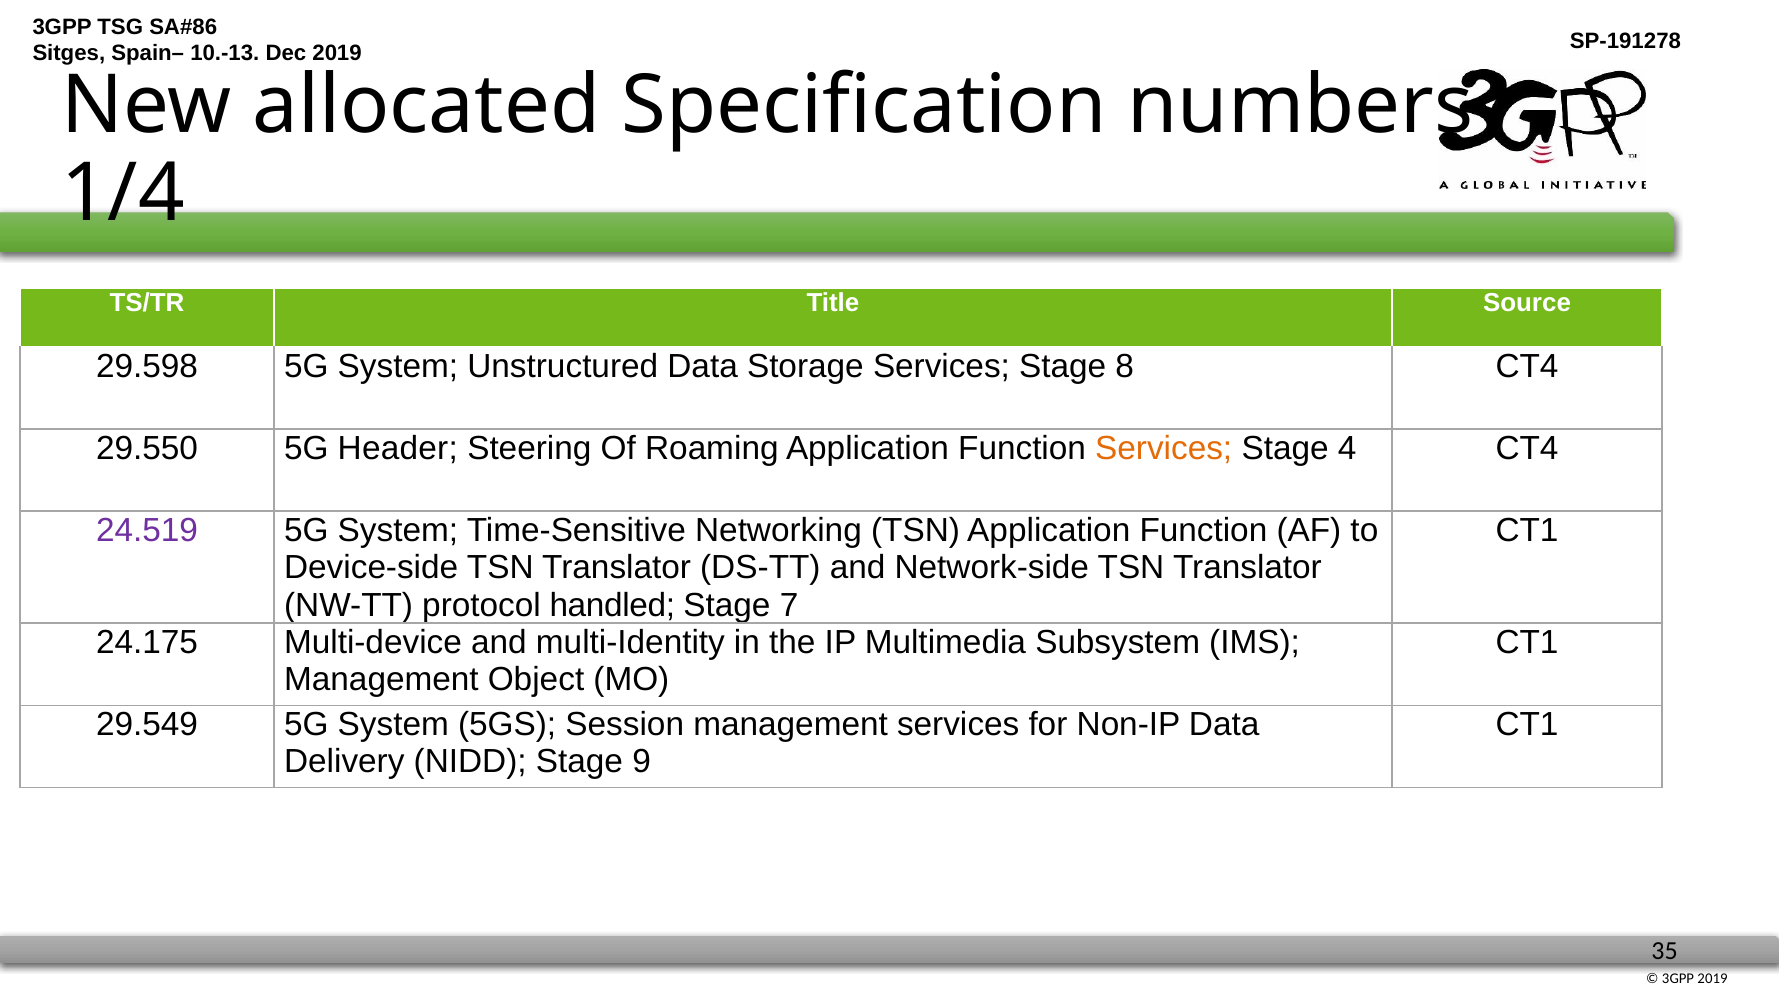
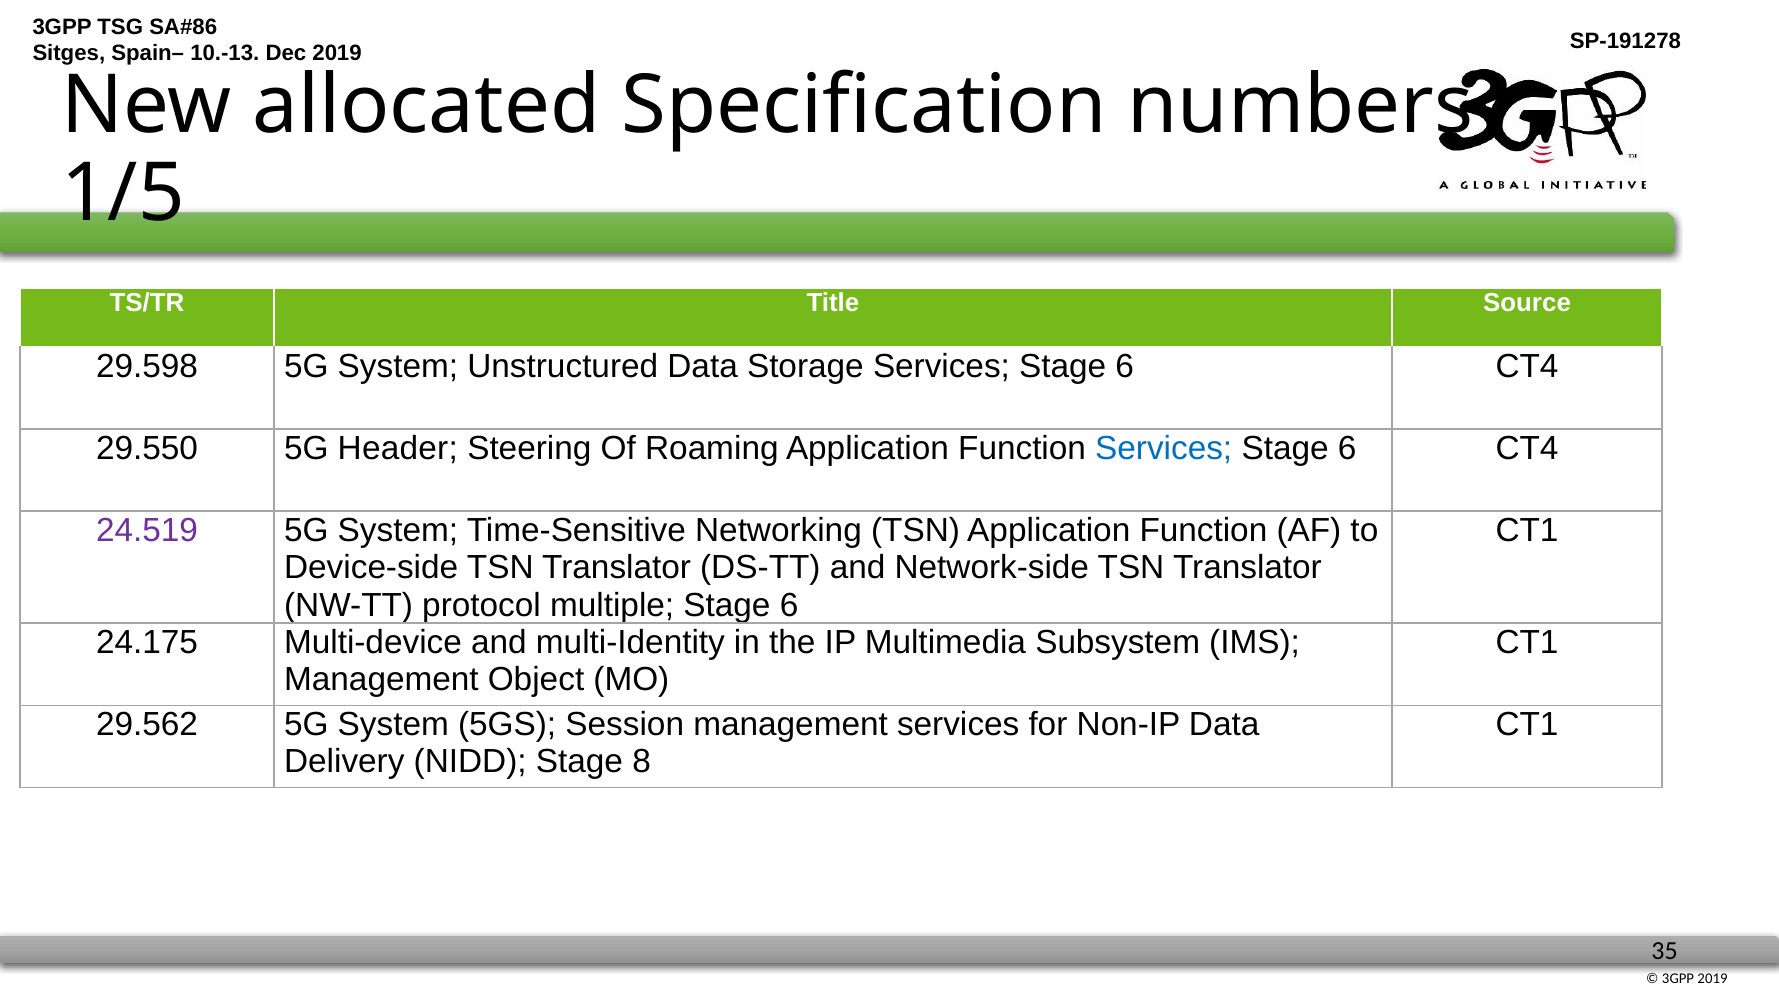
1/4: 1/4 -> 1/5 (123, 193)
Storage Services Stage 8: 8 -> 6 (1125, 366)
Services colour: orange -> blue (1164, 448)
4: 4 -> 6 (1347, 448)
handled: handled -> multiple (612, 605)
7: 7 -> 6 (789, 605)
29.549: 29.549 -> 29.562 (147, 724)
9: 9 -> 8 (642, 762)
